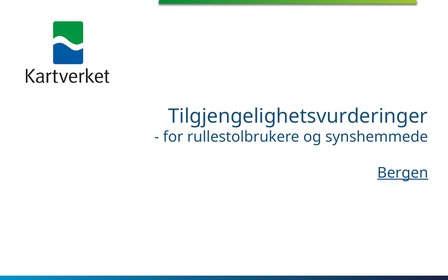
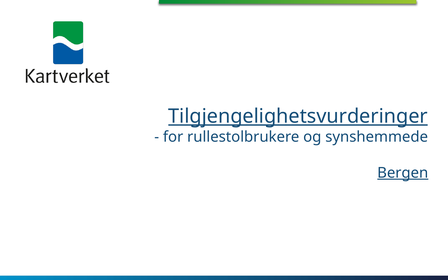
Tilgjengelighetsvurderinger underline: none -> present (298, 116)
